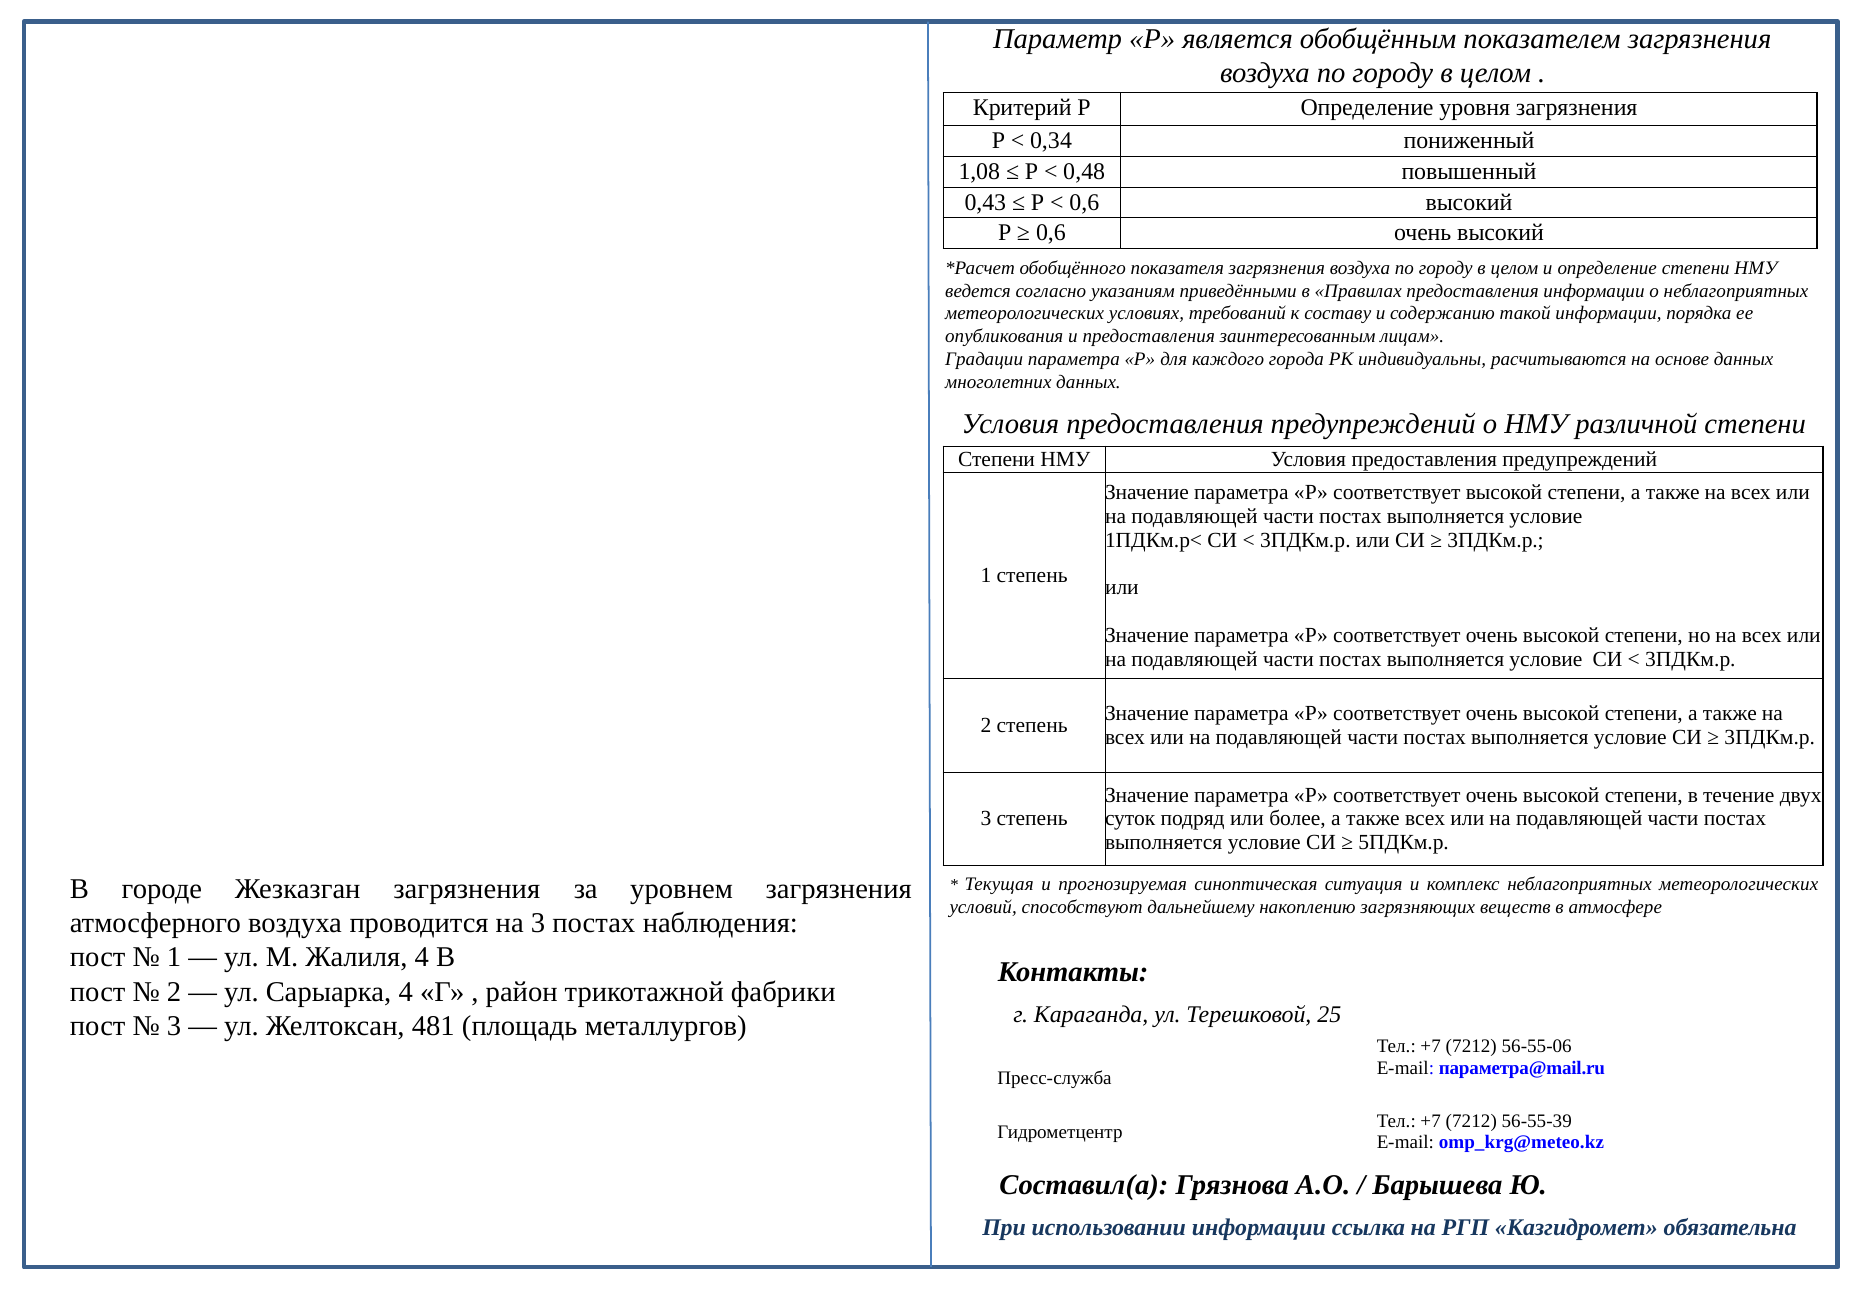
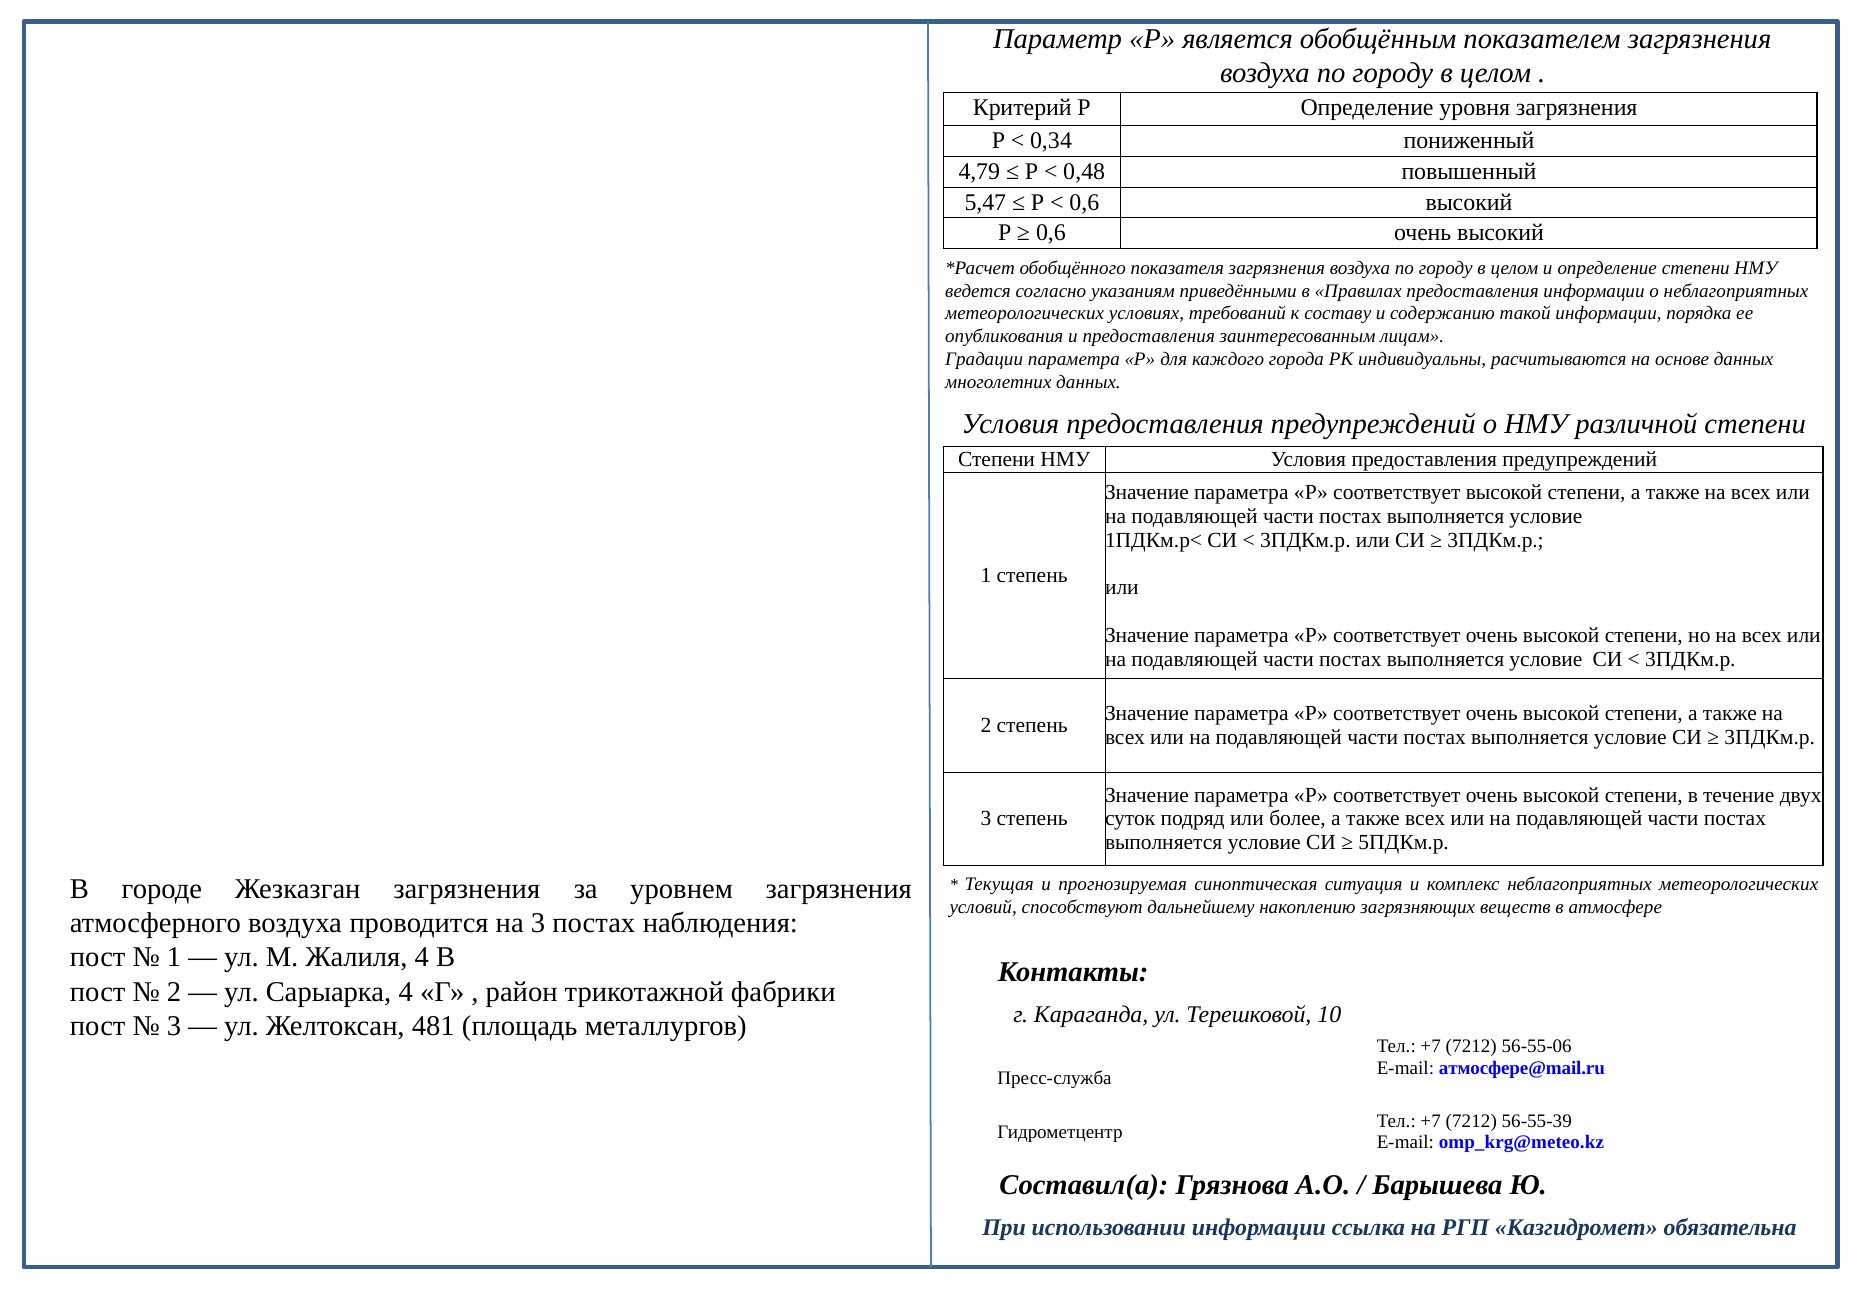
1,08: 1,08 -> 4,79 (979, 172)
0,43: 0,43 -> 5,47 (985, 202)
25: 25 -> 10 (1329, 1014)
параметра@mail.ru: параметра@mail.ru -> атмосфере@mail.ru (1522, 1068)
